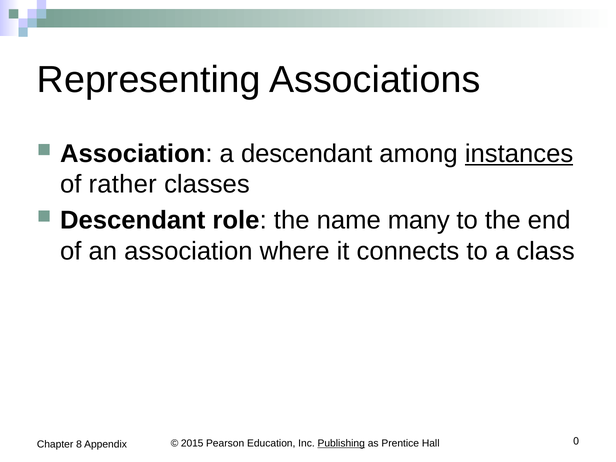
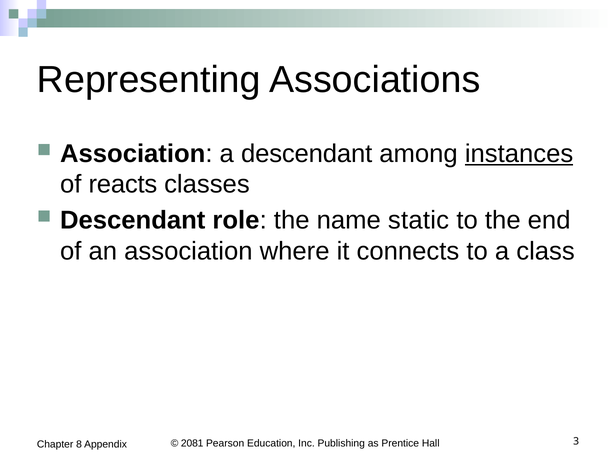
rather: rather -> reacts (123, 185)
many: many -> static (419, 220)
2015: 2015 -> 2081 (192, 443)
Publishing underline: present -> none (341, 443)
0: 0 -> 3 (576, 442)
